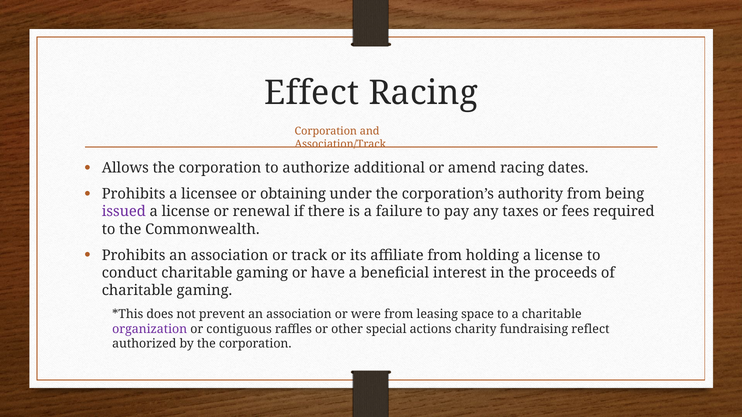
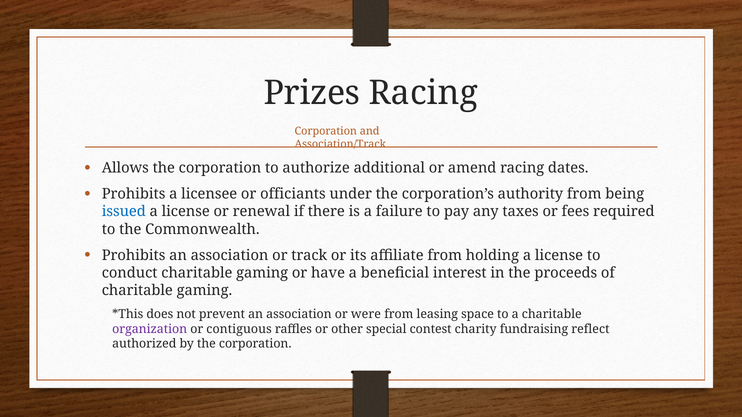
Effect: Effect -> Prizes (312, 93)
obtaining: obtaining -> officiants (293, 194)
issued colour: purple -> blue (124, 212)
actions: actions -> contest (431, 329)
